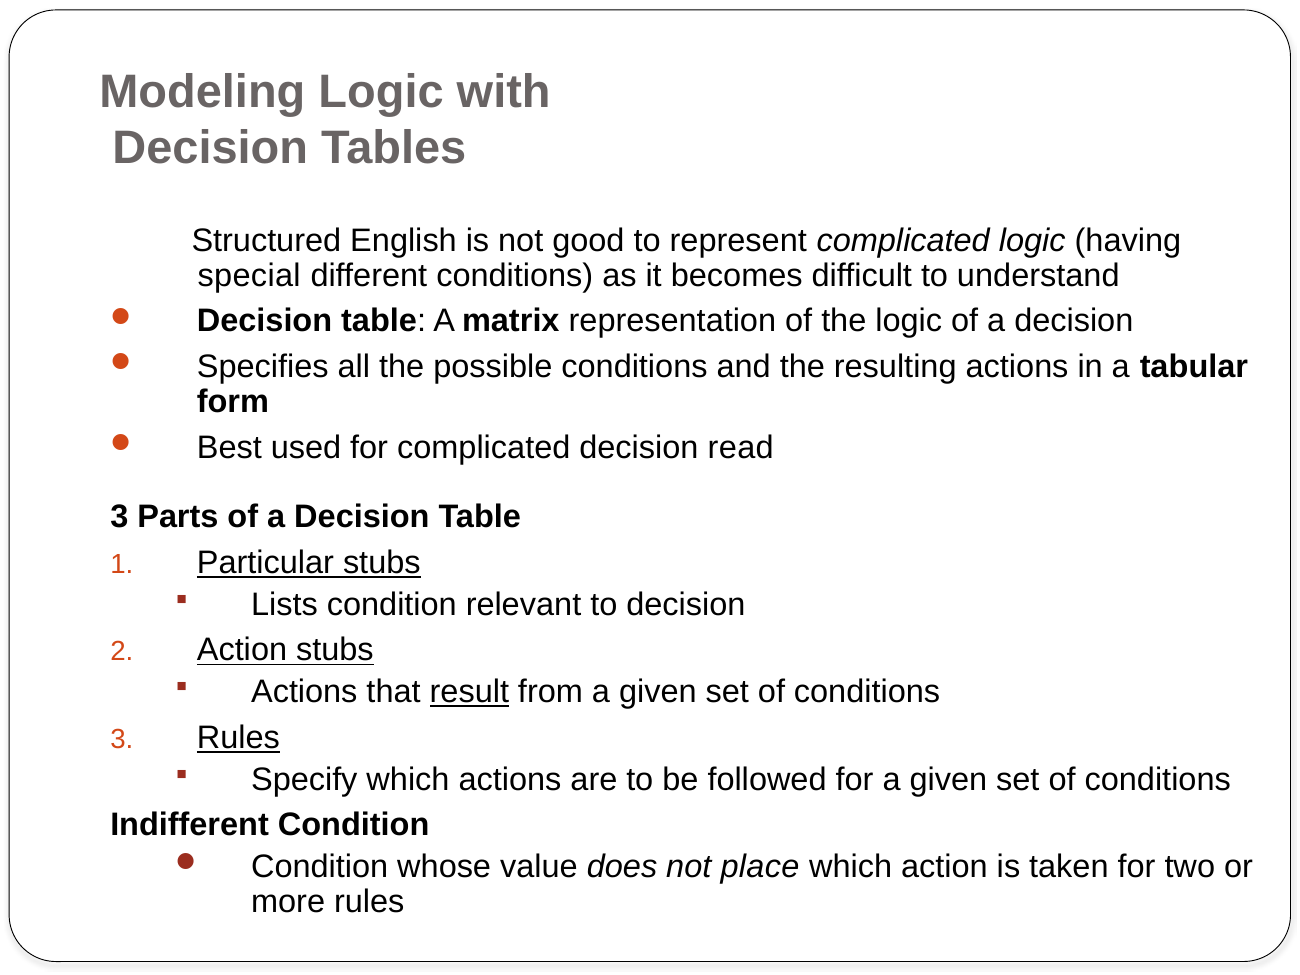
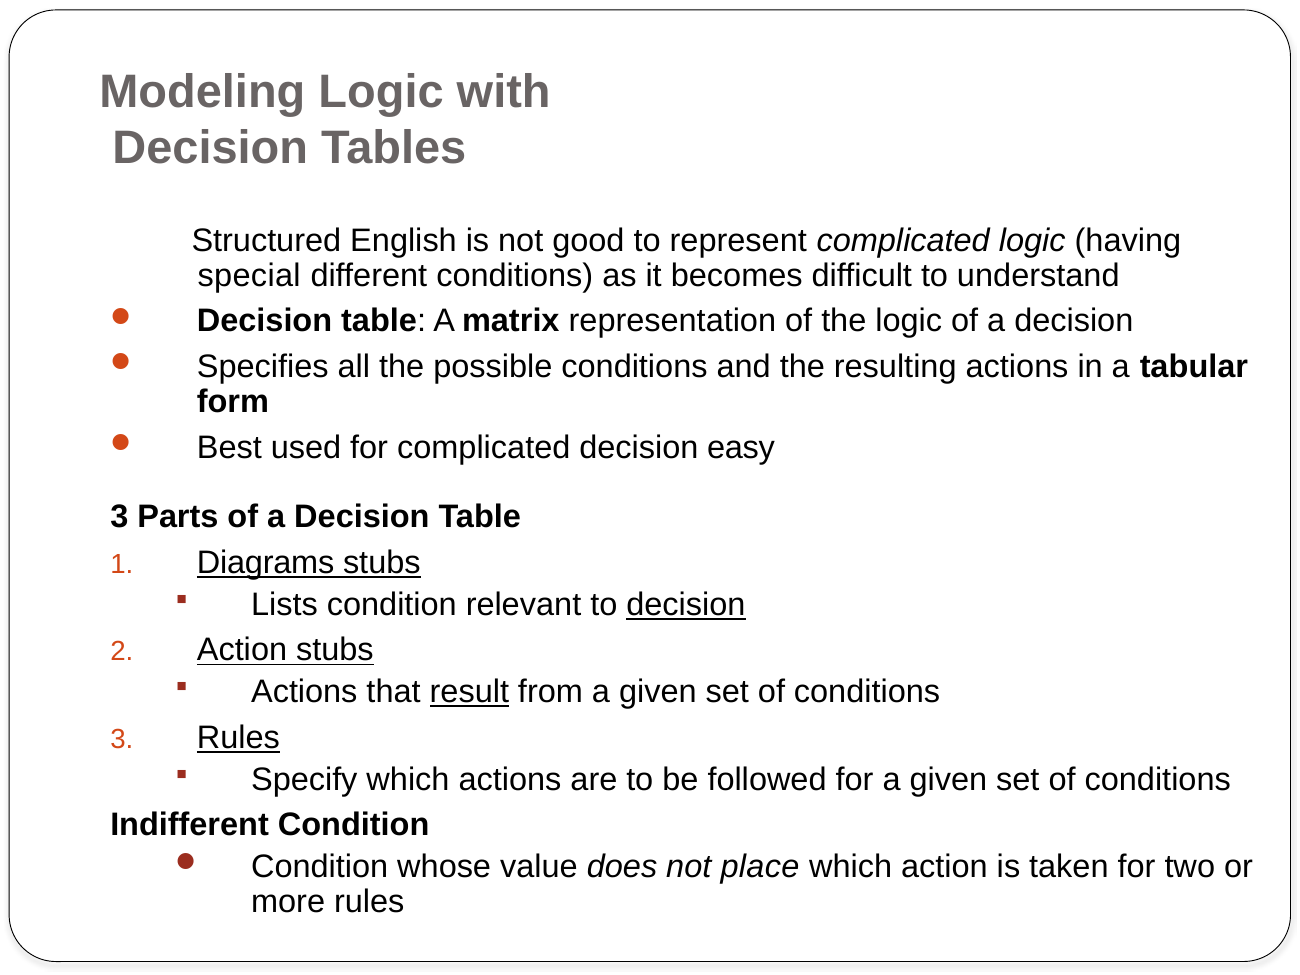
read: read -> easy (741, 447)
Particular: Particular -> Diagrams (266, 563)
decision underline: none -> present (686, 605)
